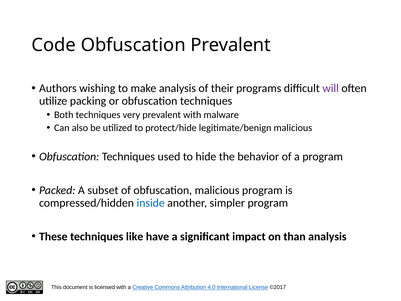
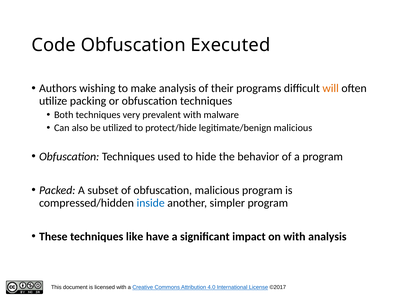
Obfuscation Prevalent: Prevalent -> Executed (230, 45)
will colour: purple -> orange (331, 88)
on than: than -> with (294, 236)
